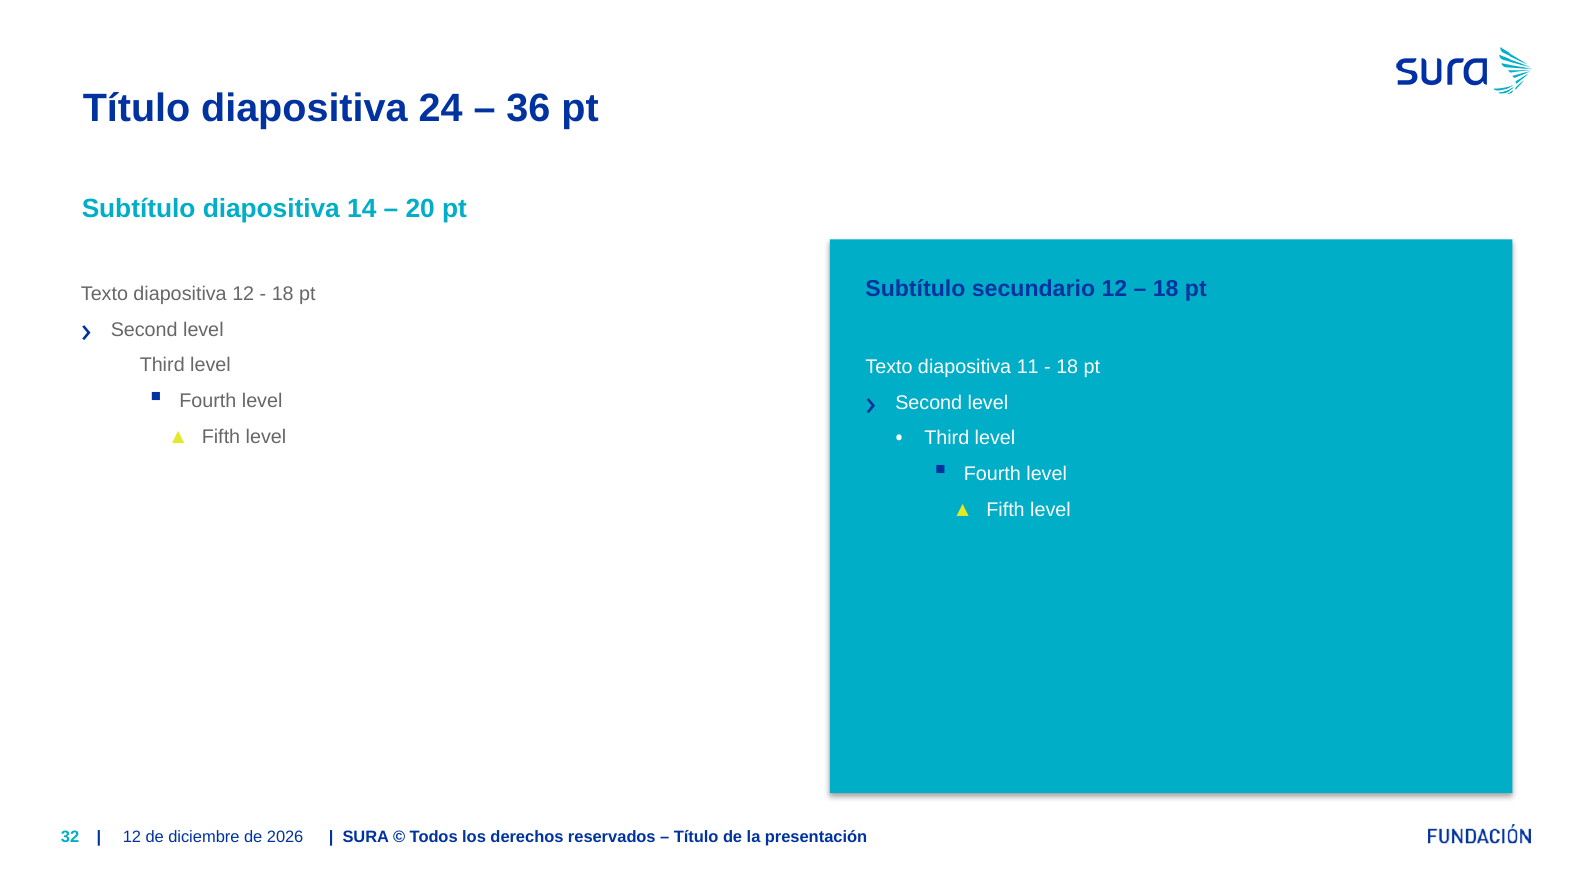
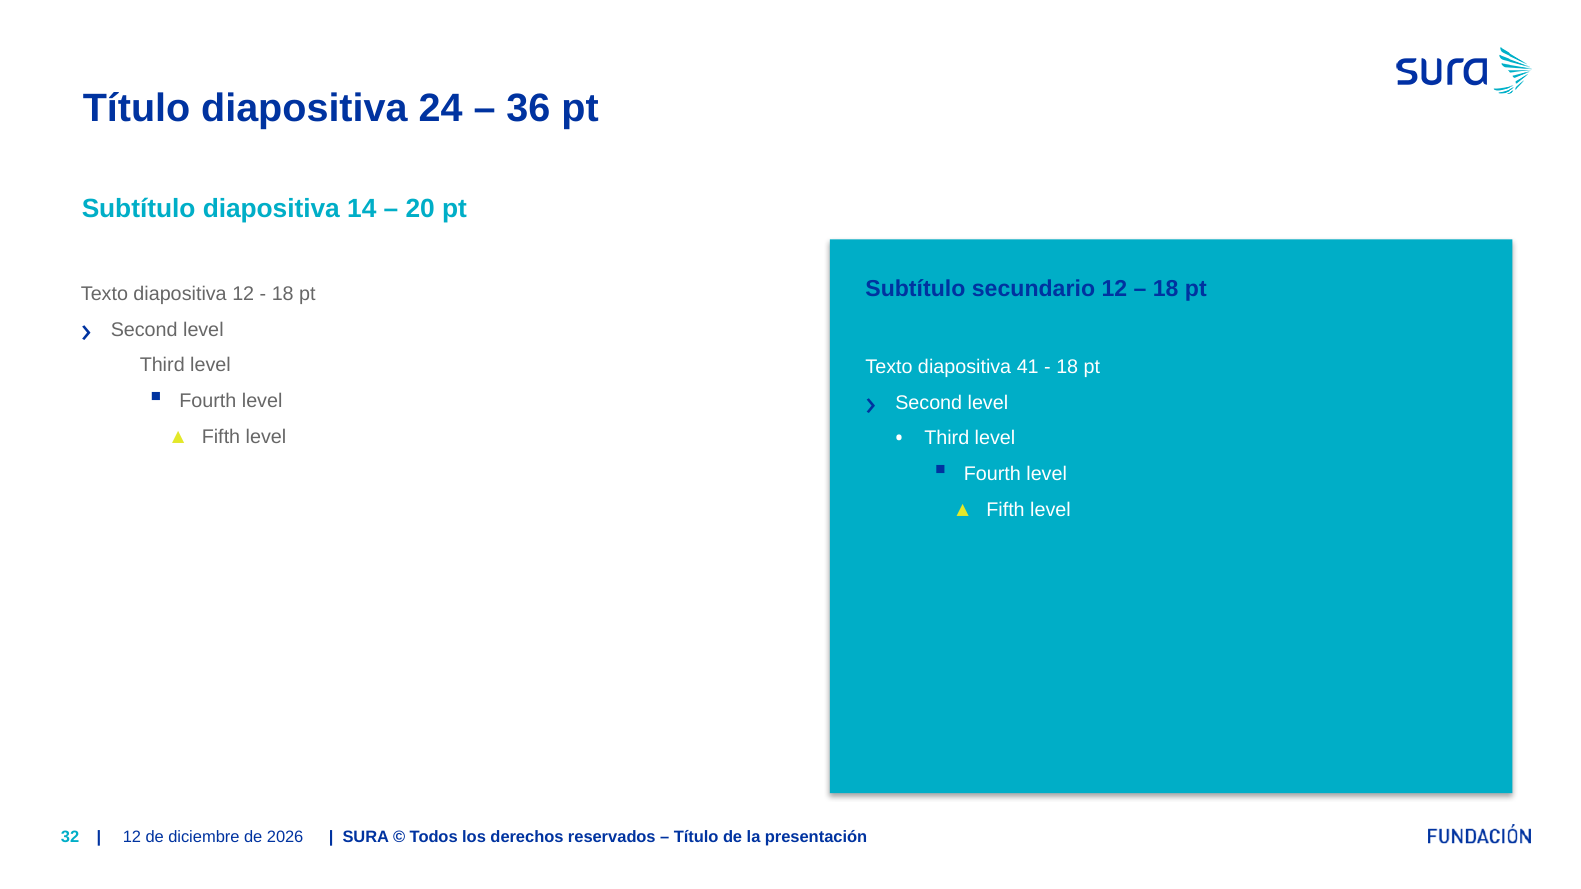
11: 11 -> 41 (1028, 367)
